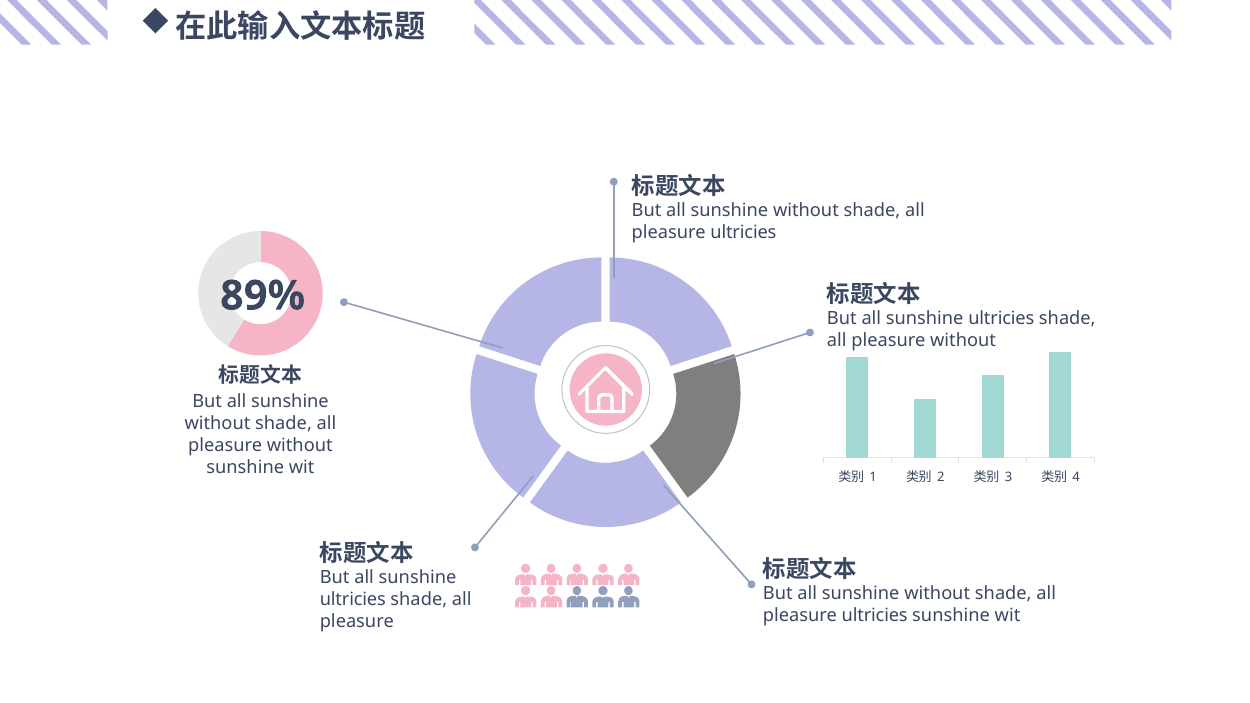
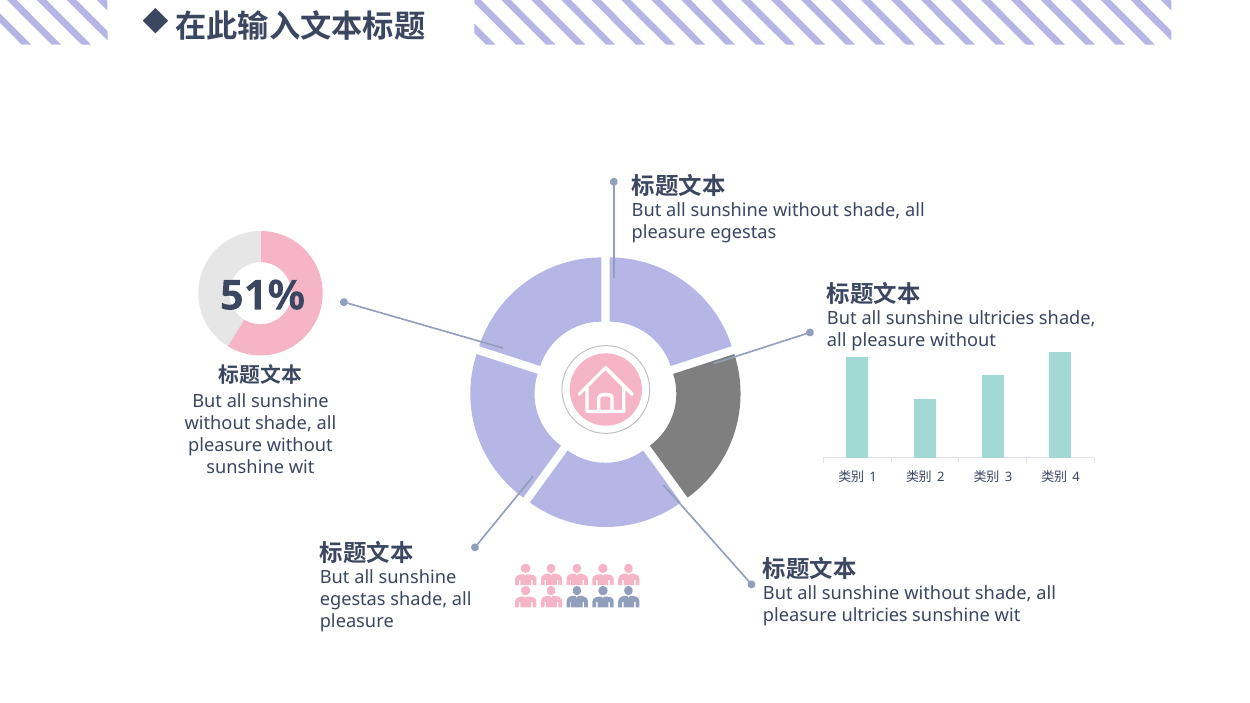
ultricies: ultricies -> egestas (743, 233)
89%: 89% -> 51% (263, 296)
ultricies: ultricies -> egestas (353, 600)
